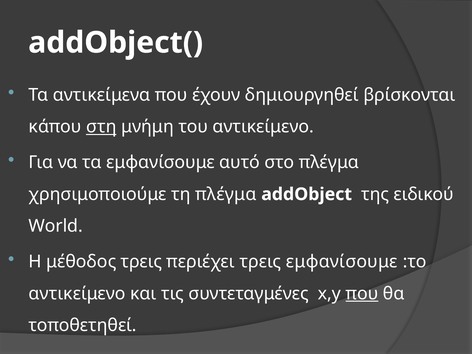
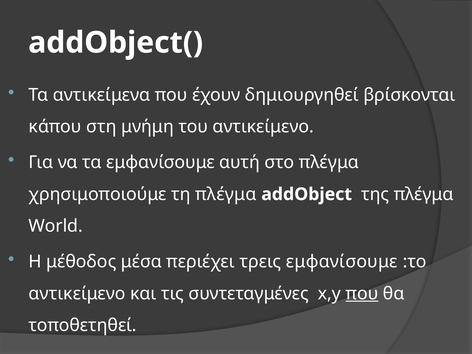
στη underline: present -> none (101, 127)
αυτό: αυτό -> αυτή (240, 162)
της ειδικού: ειδικού -> πλέγμα (424, 194)
μέθοδος τρεις: τρεις -> μέσα (141, 262)
